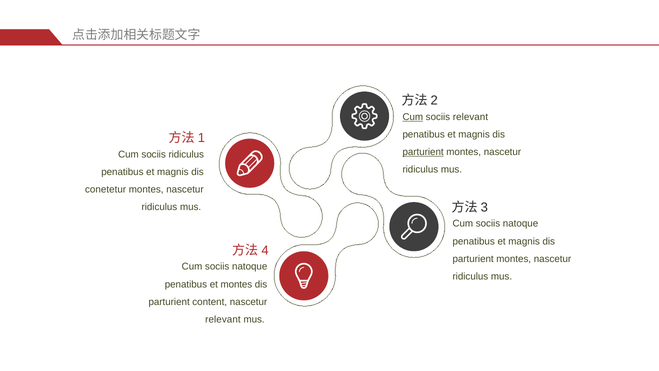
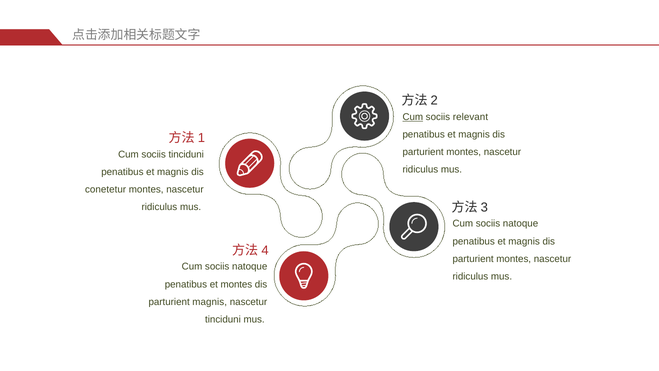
parturient underline: present -> none (423, 152)
sociis ridiculus: ridiculus -> tinciduni (186, 154)
parturient content: content -> magnis (210, 302)
relevant: relevant -> tinciduni (223, 319)
